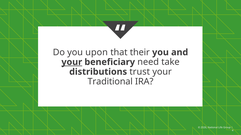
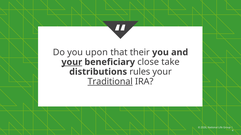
need: need -> close (148, 62)
trust: trust -> rules (140, 72)
Traditional underline: none -> present (110, 82)
